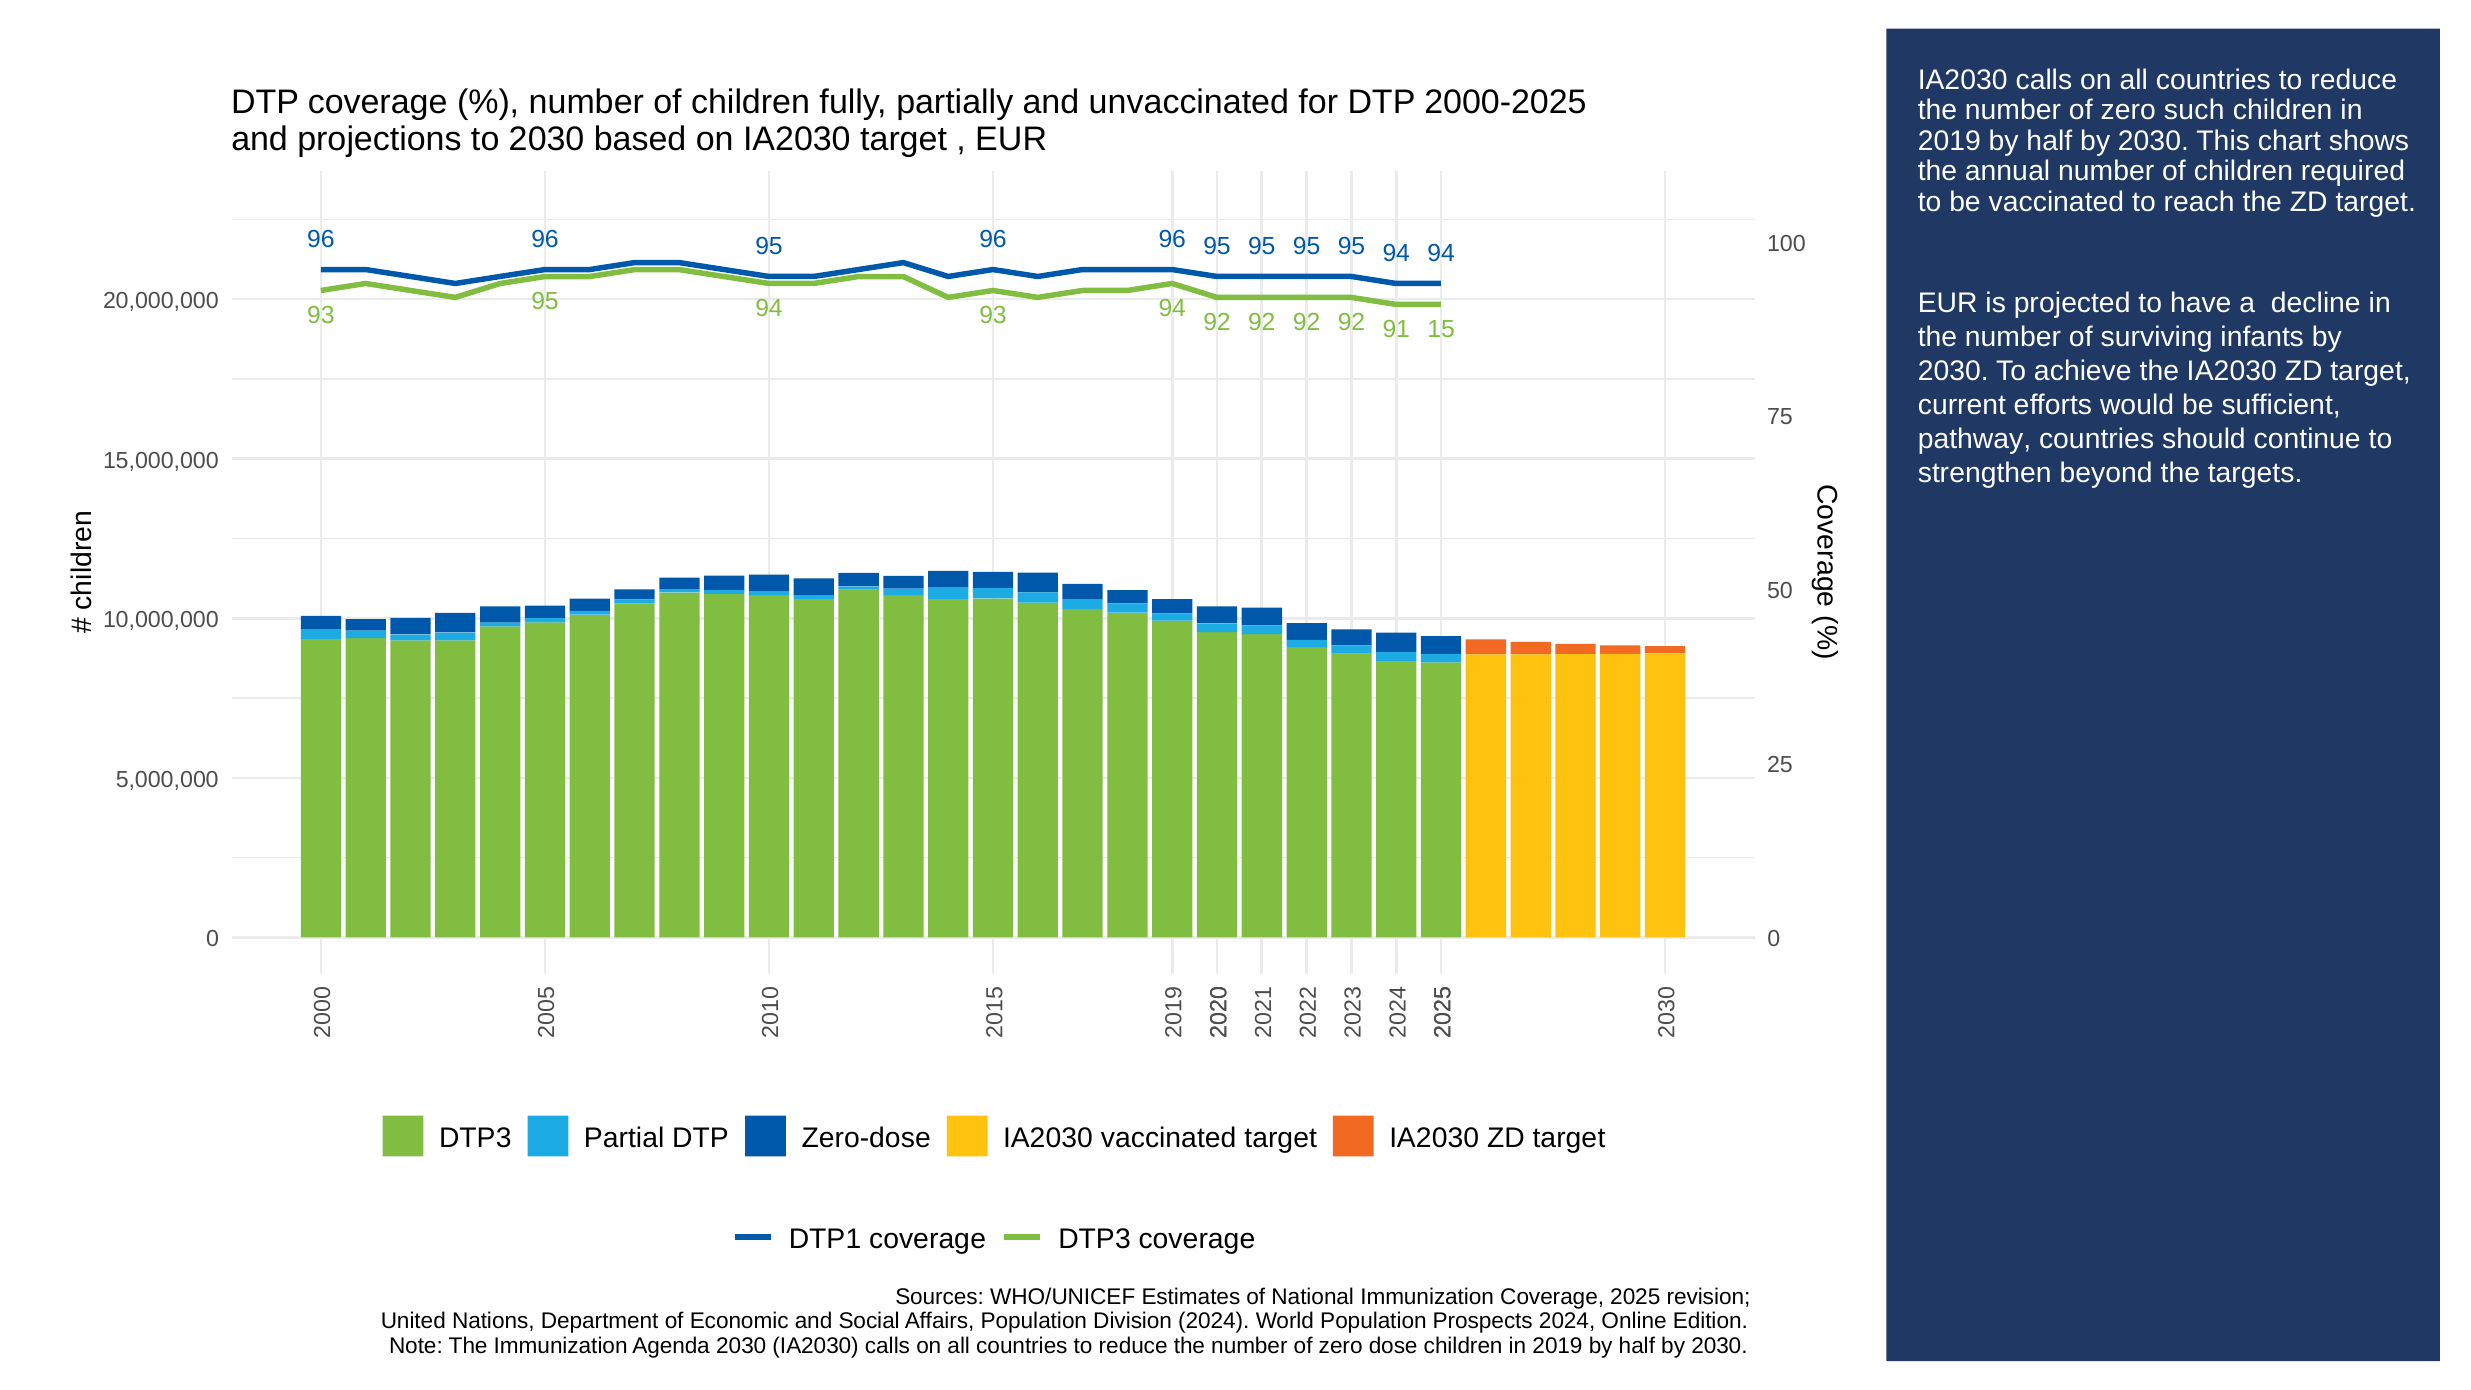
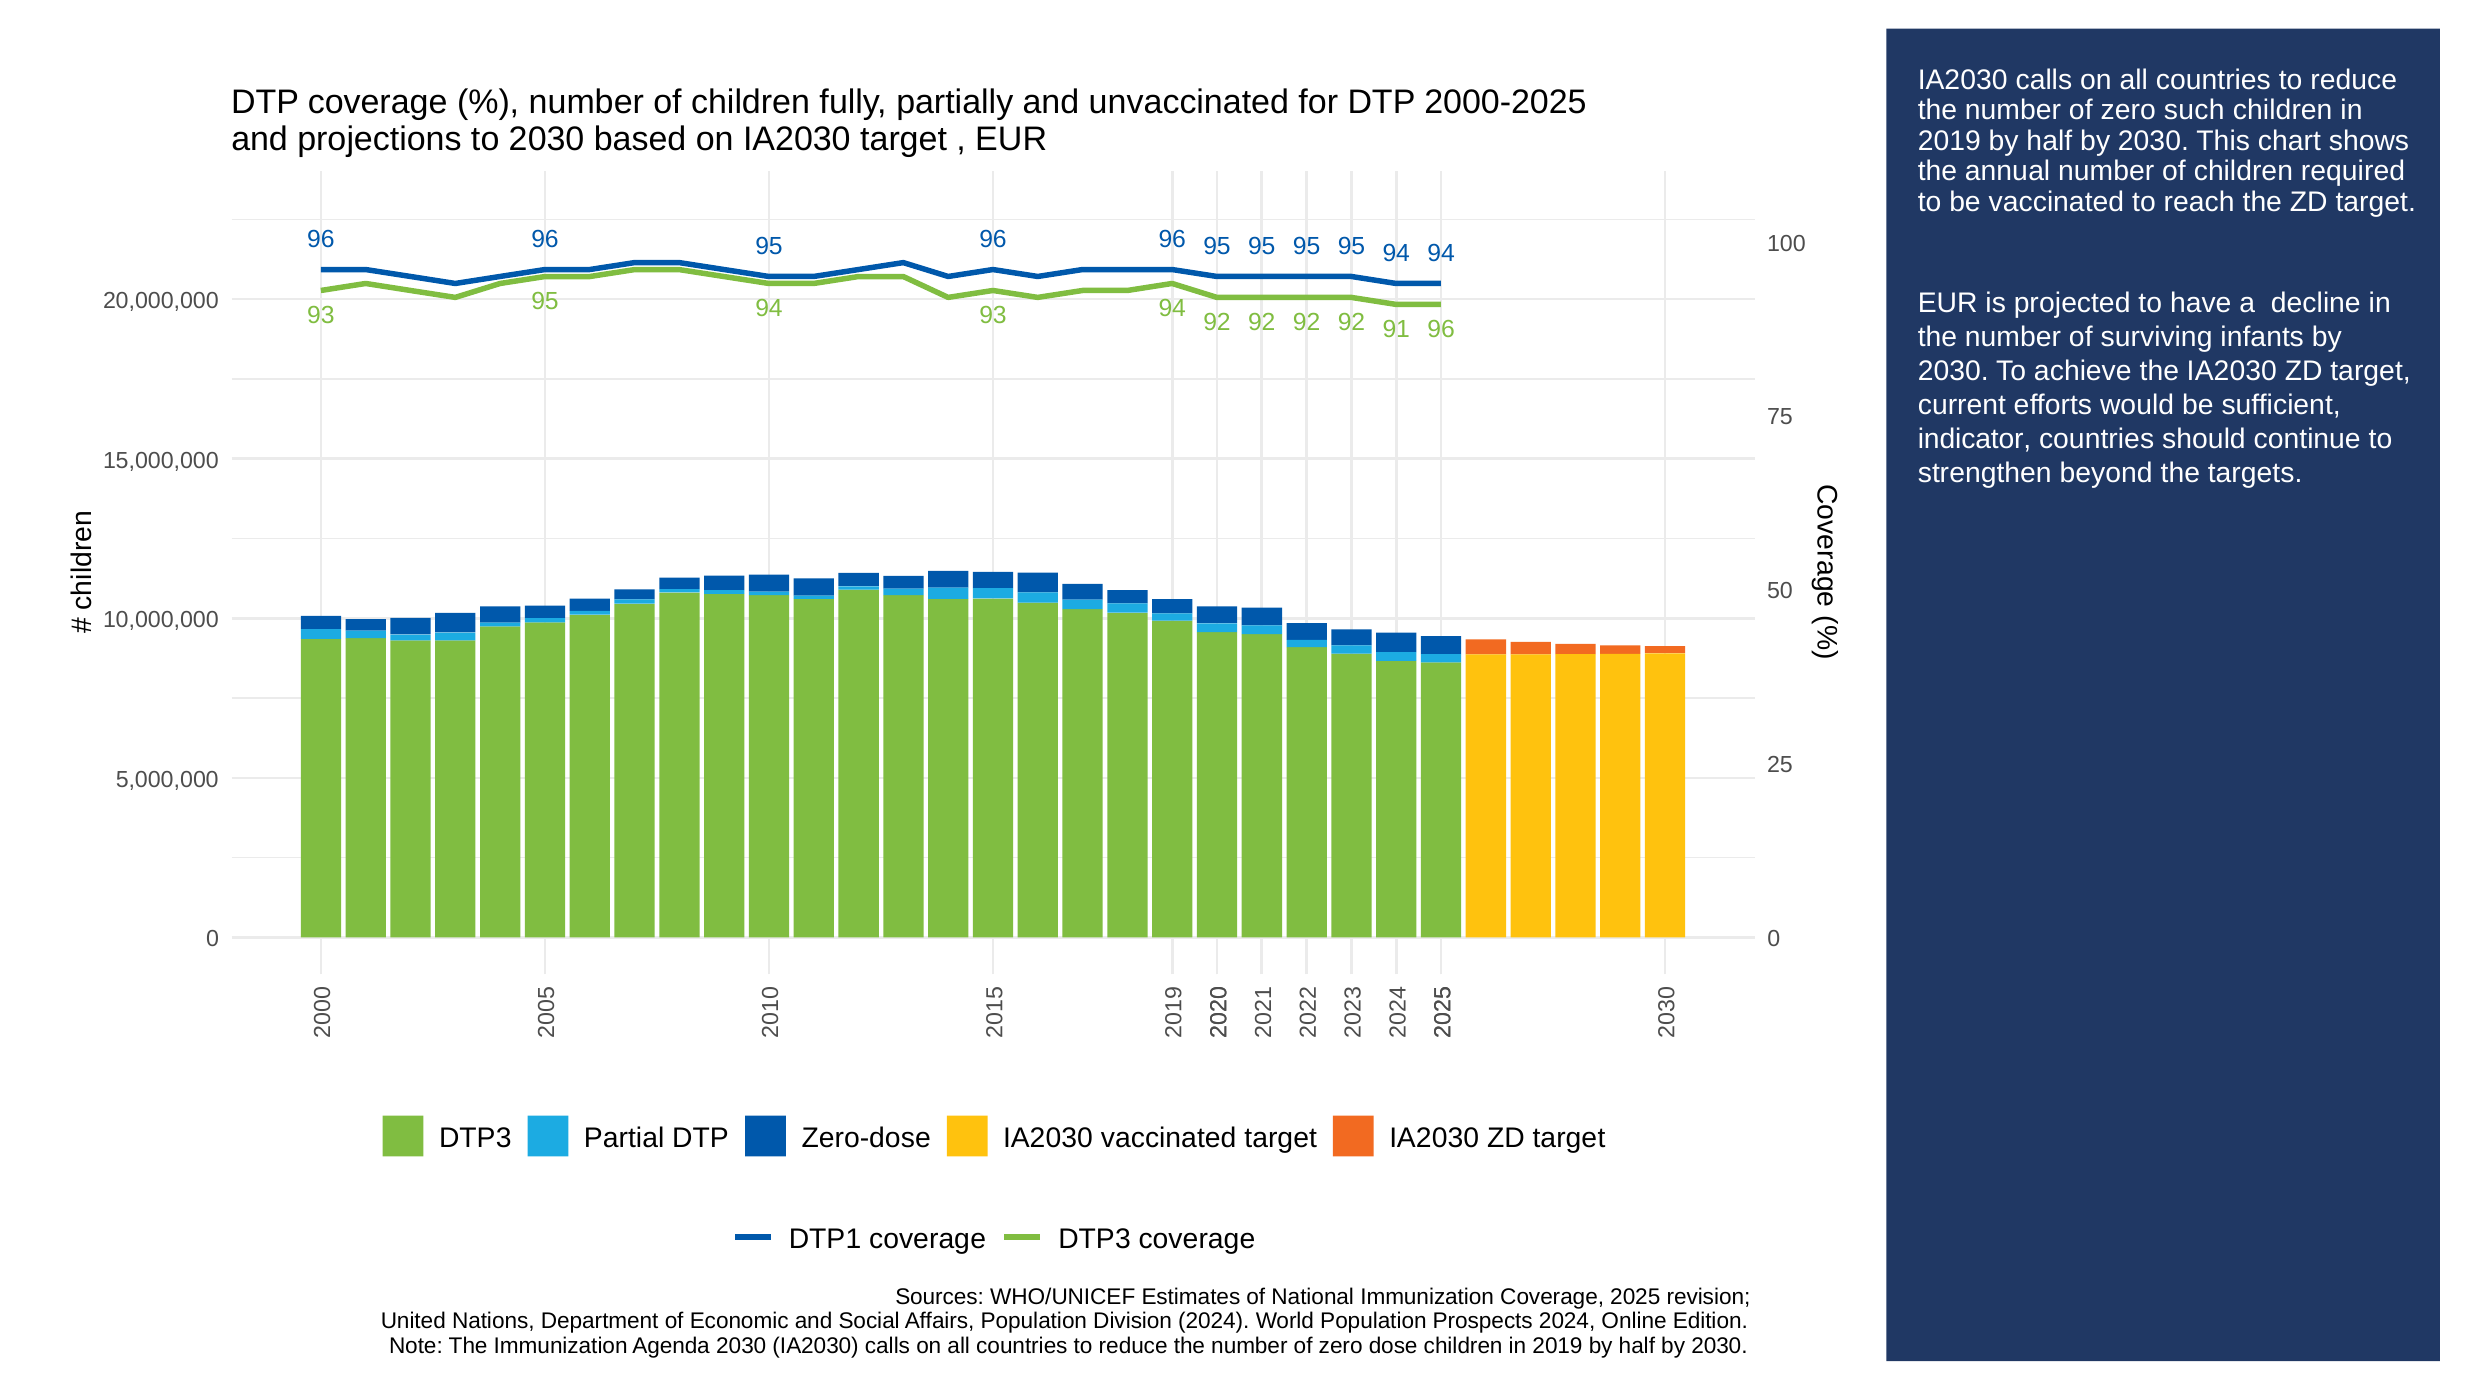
91 15: 15 -> 96 (1441, 329)
pathway: pathway -> indicator (1975, 440)
